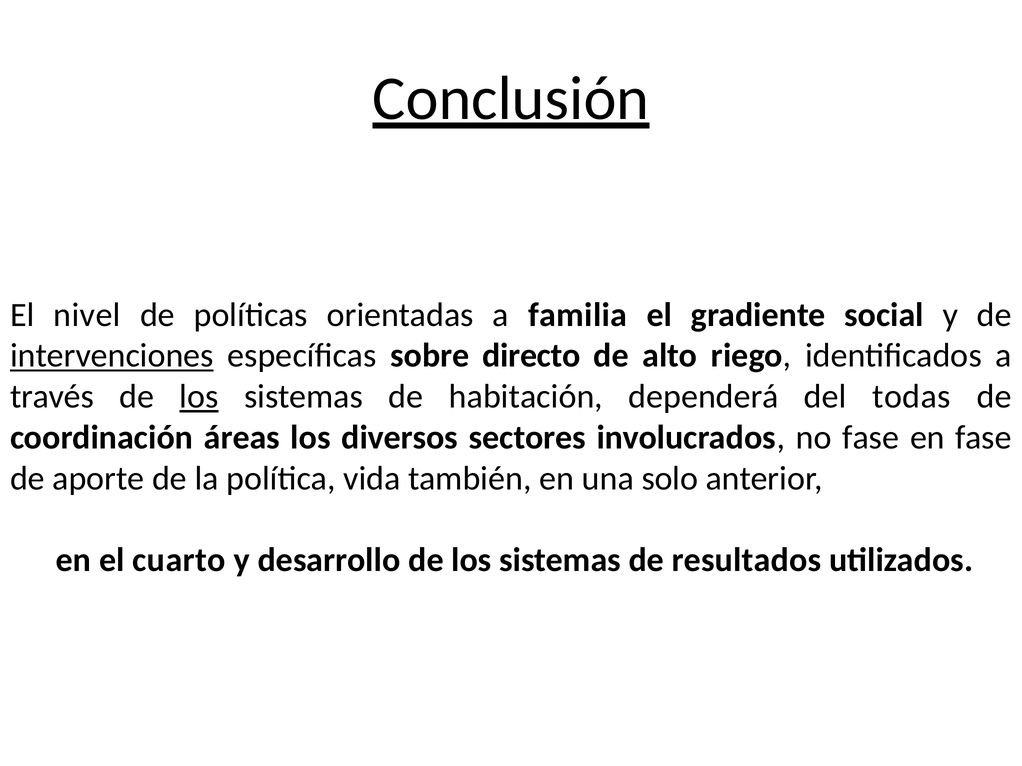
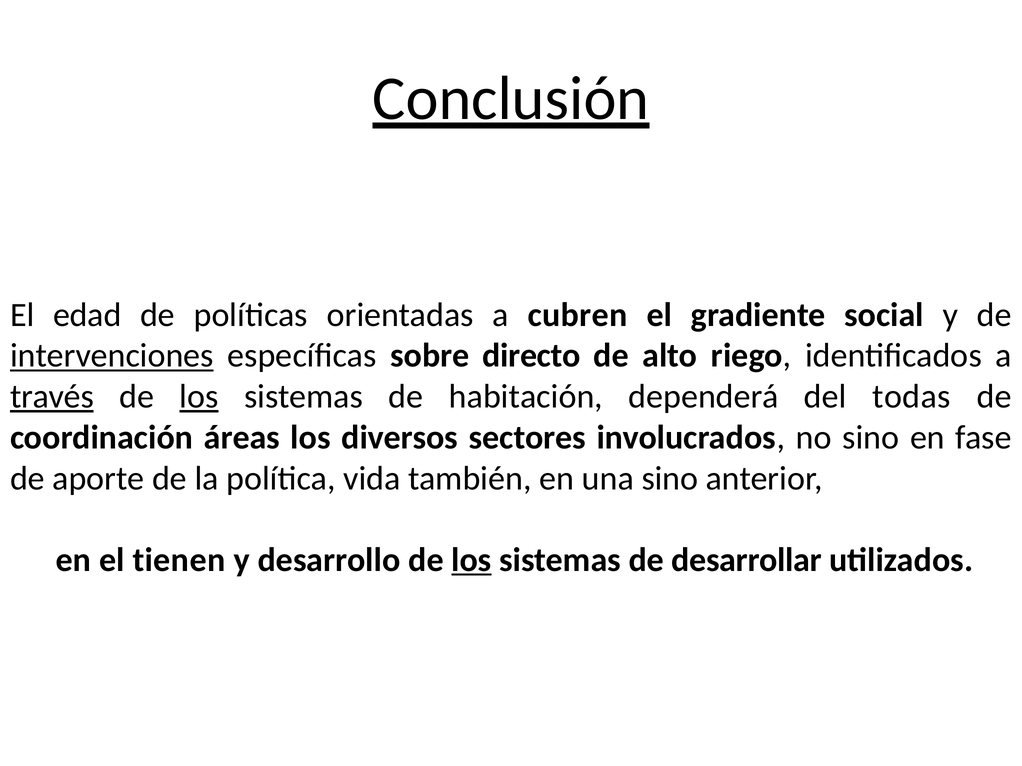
nivel: nivel -> edad (87, 315)
familia: familia -> cubren (578, 315)
través underline: none -> present (52, 397)
no fase: fase -> sino (871, 438)
una solo: solo -> sino (670, 479)
cuarto: cuarto -> tienen (179, 560)
los underline: none -> present (471, 560)
resultados: resultados -> desarrollar (747, 560)
